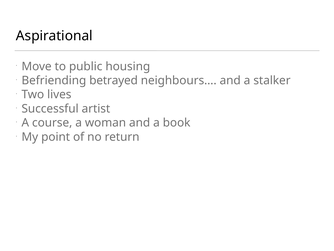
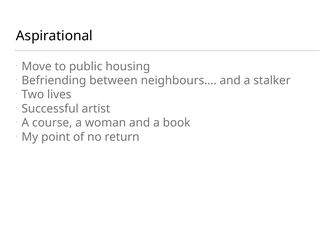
betrayed: betrayed -> between (113, 80)
